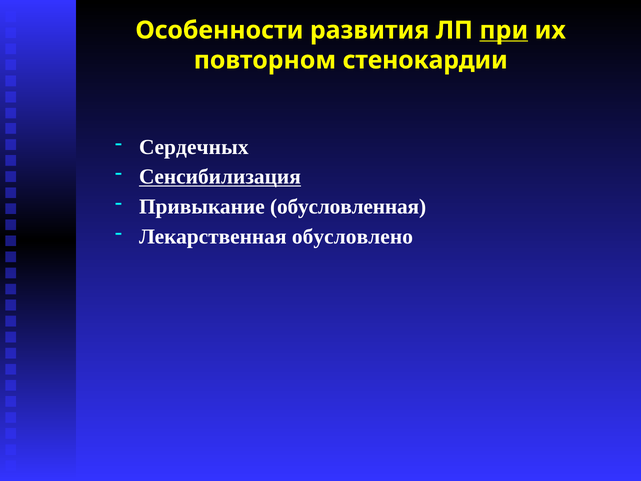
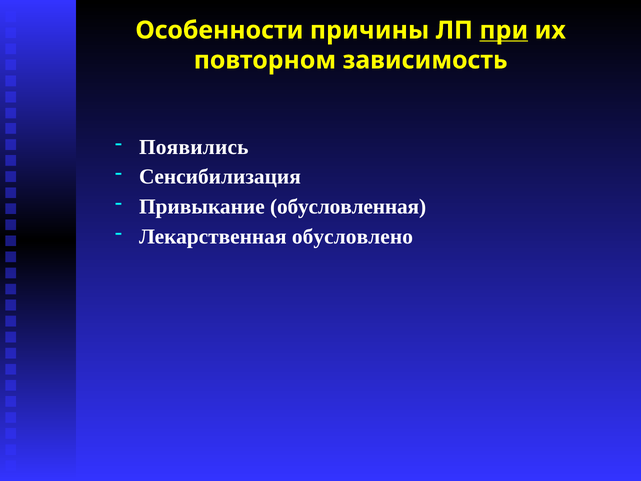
развития: развития -> причины (370, 30)
стенокардии: стенокардии -> зависимость (425, 60)
Сердечных: Сердечных -> Появились (194, 147)
Сенсибилизация underline: present -> none (220, 177)
